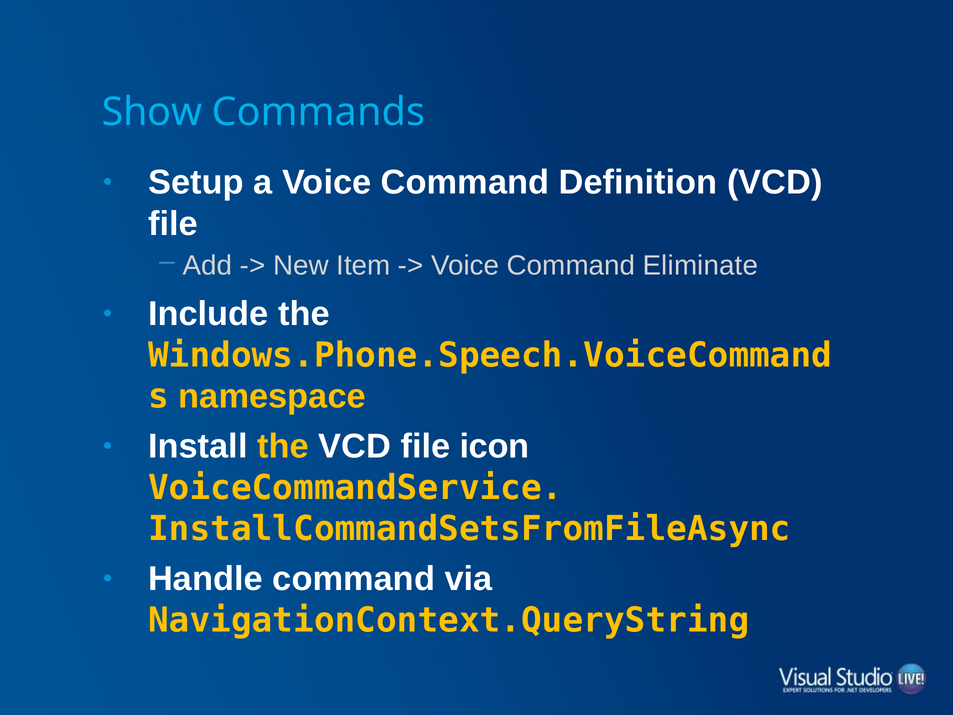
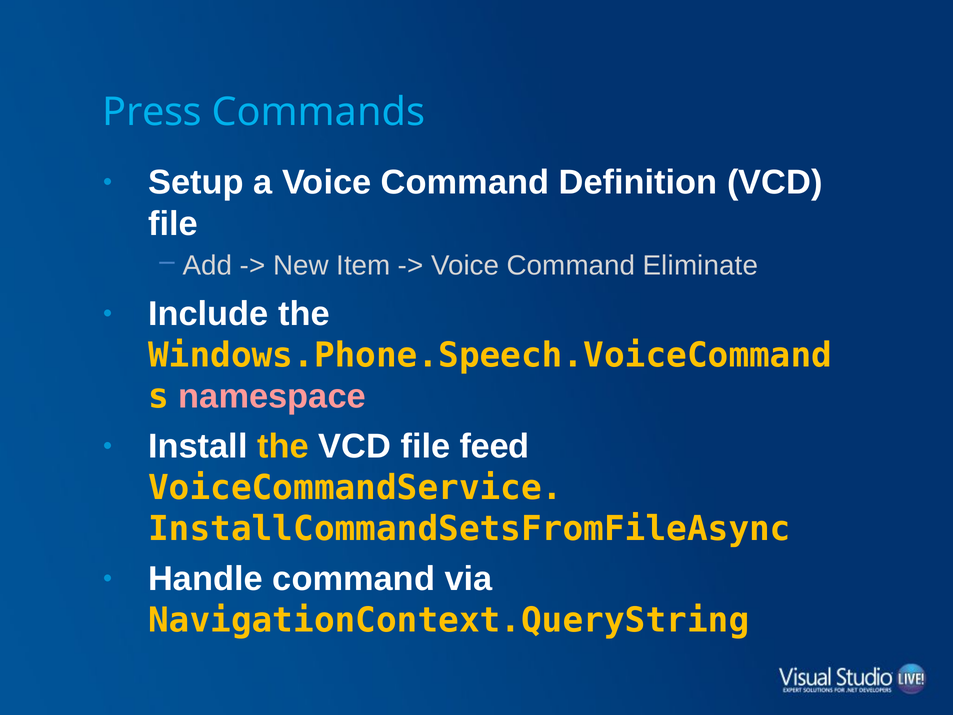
Show: Show -> Press (152, 112)
namespace colour: yellow -> pink (272, 396)
icon: icon -> feed (495, 446)
